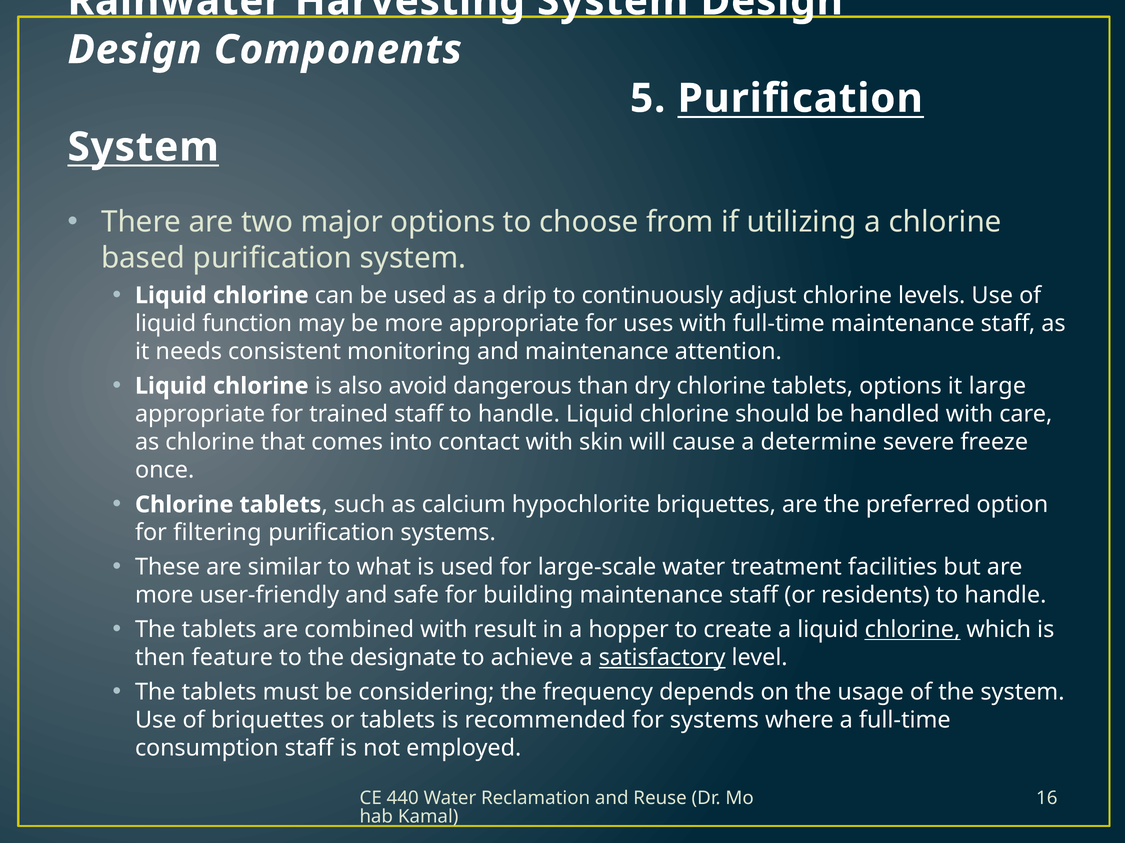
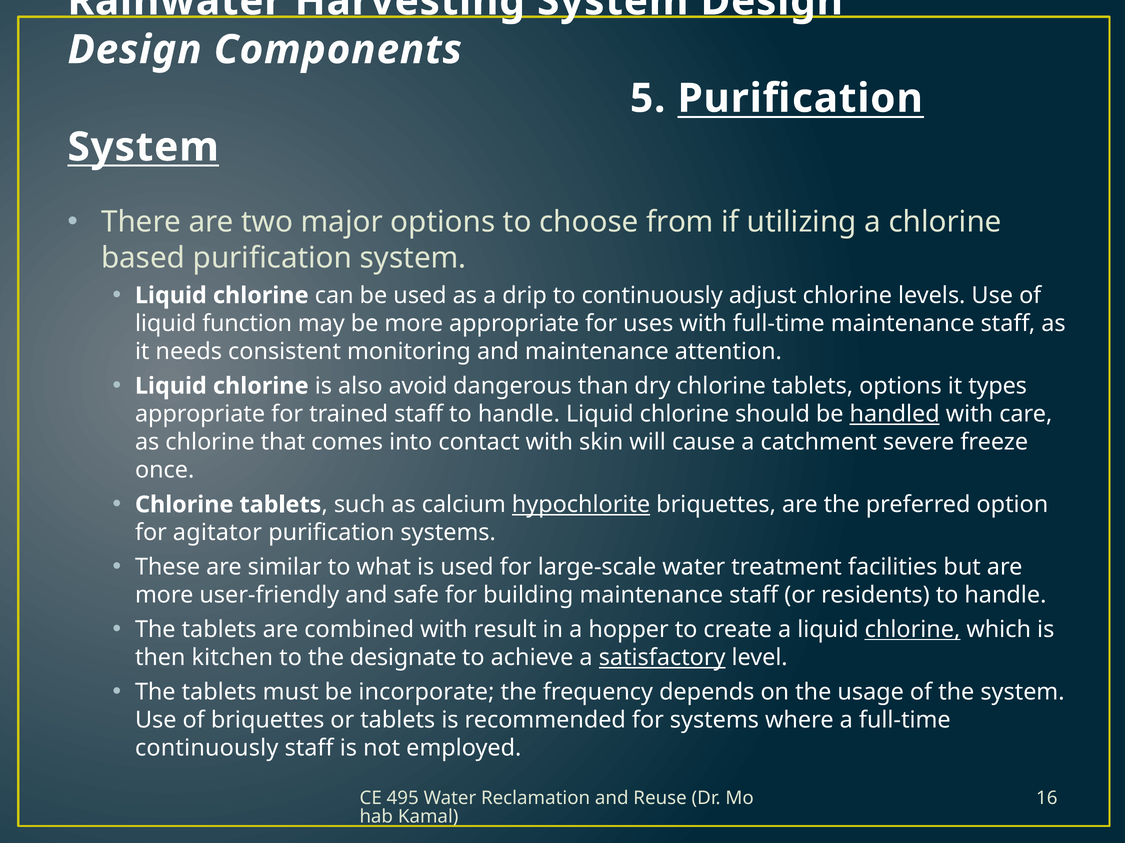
large: large -> types (998, 386)
handled underline: none -> present (895, 414)
determine: determine -> catchment (819, 443)
hypochlorite underline: none -> present (581, 505)
filtering: filtering -> agitator (217, 533)
feature: feature -> kitchen (232, 658)
considering: considering -> incorporate (426, 693)
consumption: consumption -> continuously (207, 749)
440: 440 -> 495 (403, 799)
